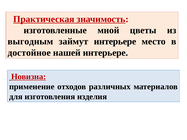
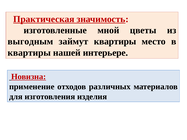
займут интерьере: интерьере -> квартиры (115, 42)
достойное: достойное -> квартиры (29, 53)
